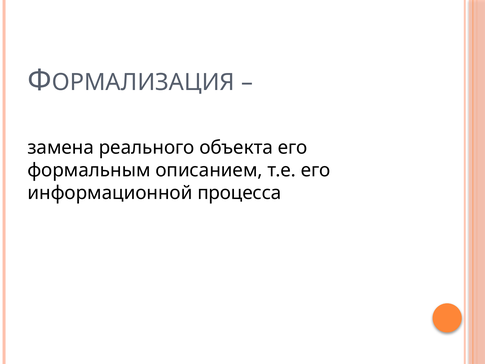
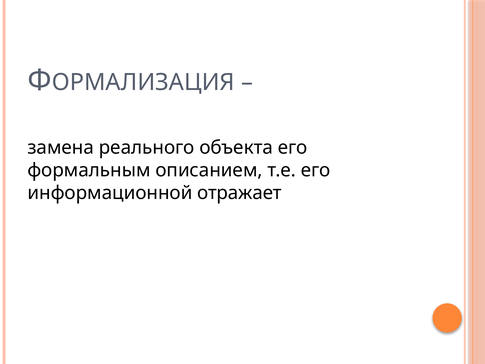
процесса: процесса -> отражает (239, 193)
